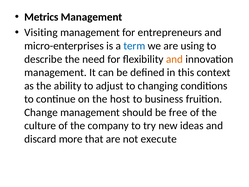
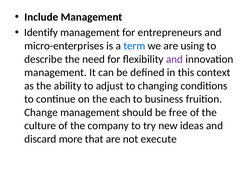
Metrics: Metrics -> Include (41, 17)
Visiting: Visiting -> Identify (41, 32)
and colour: orange -> purple (174, 59)
host: host -> each (120, 99)
